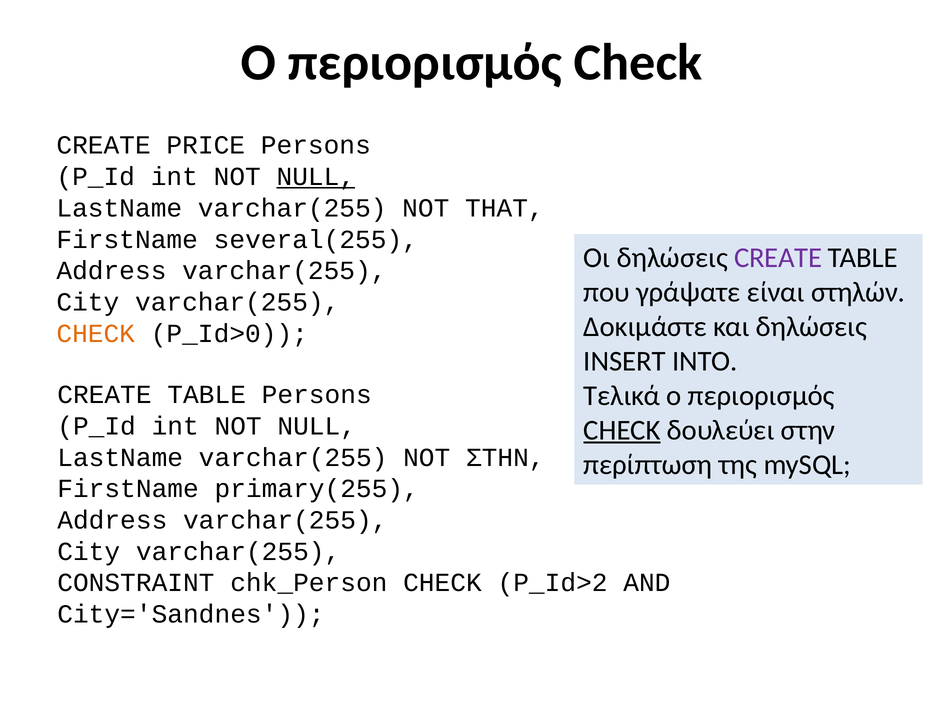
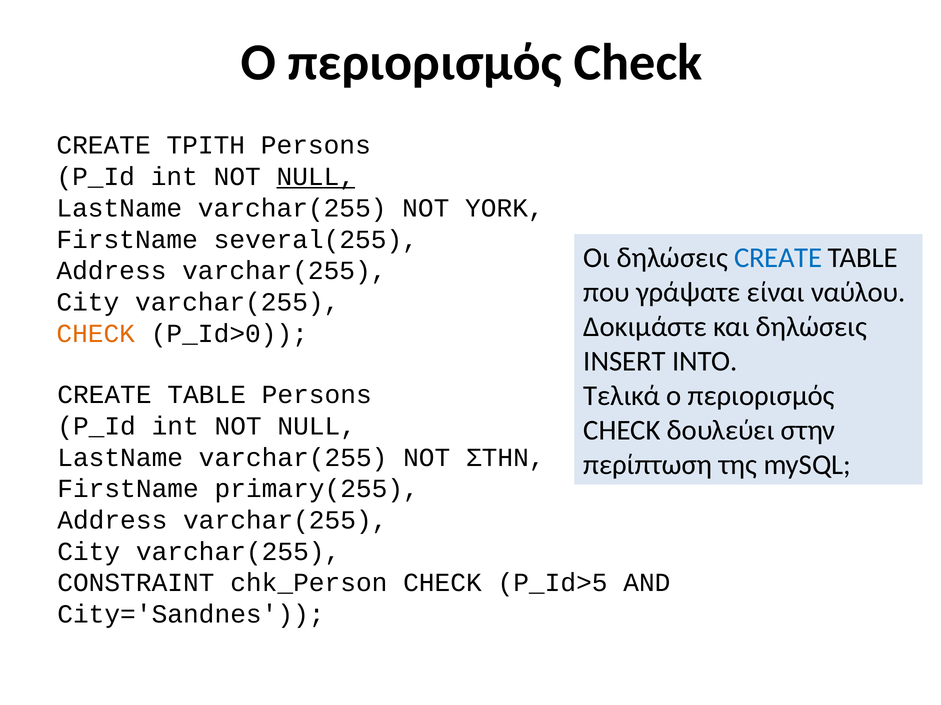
PRICE: PRICE -> ΤΡΙΤΗ (206, 145)
THAT: THAT -> YORK (504, 208)
CREATE colour: purple -> blue (778, 258)
στηλών: στηλών -> ναύλου (858, 293)
CHECK underline: present -> none (622, 431)
P_Id>2: P_Id>2 -> P_Id>5 (553, 583)
